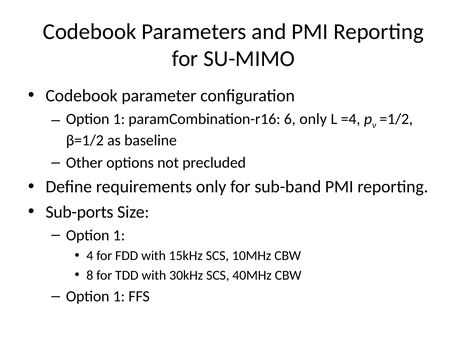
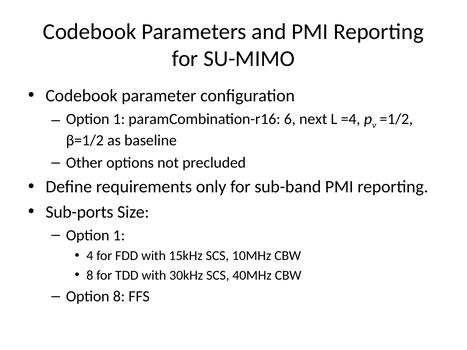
6 only: only -> next (313, 119)
1: 1 -> 8 (119, 297)
